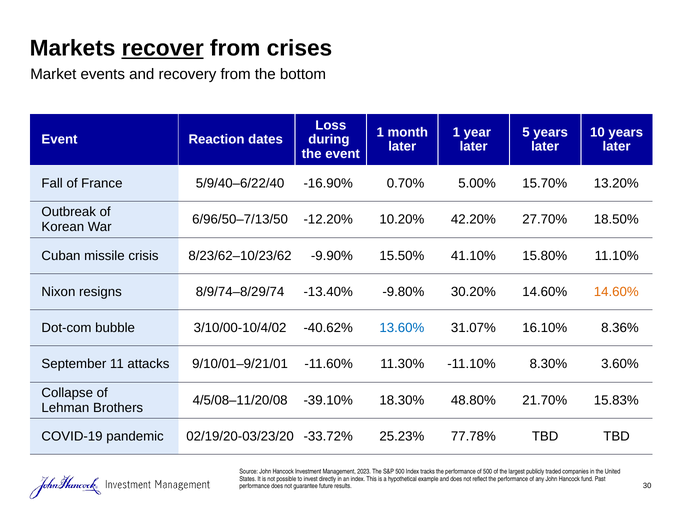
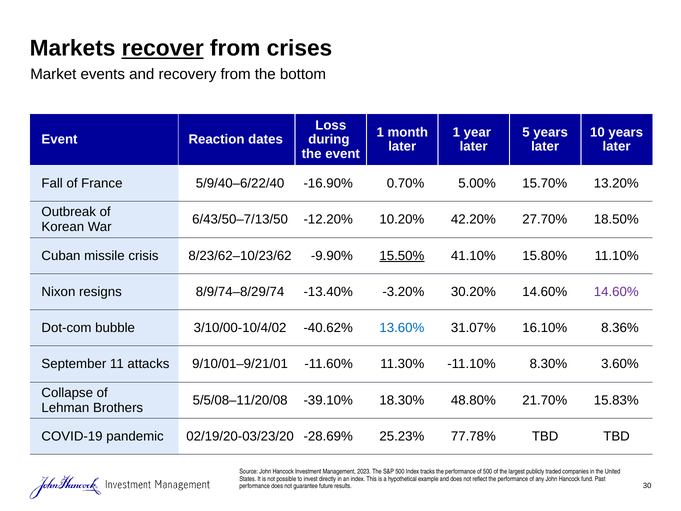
6/96/50–7/13/50: 6/96/50–7/13/50 -> 6/43/50–7/13/50 (240, 219)
15.50% underline: none -> present (402, 256)
-9.80%: -9.80% -> -3.20% (403, 292)
14.60% colour: orange -> purple (616, 292)
4/5/08–11/20/08: 4/5/08–11/20/08 -> 5/5/08–11/20/08 (240, 400)
-33.72%: -33.72% -> -28.69% (328, 436)
